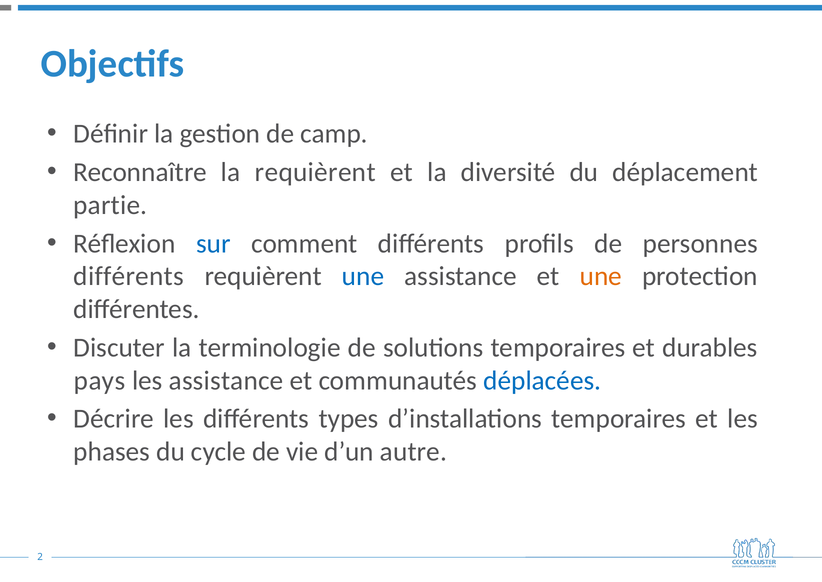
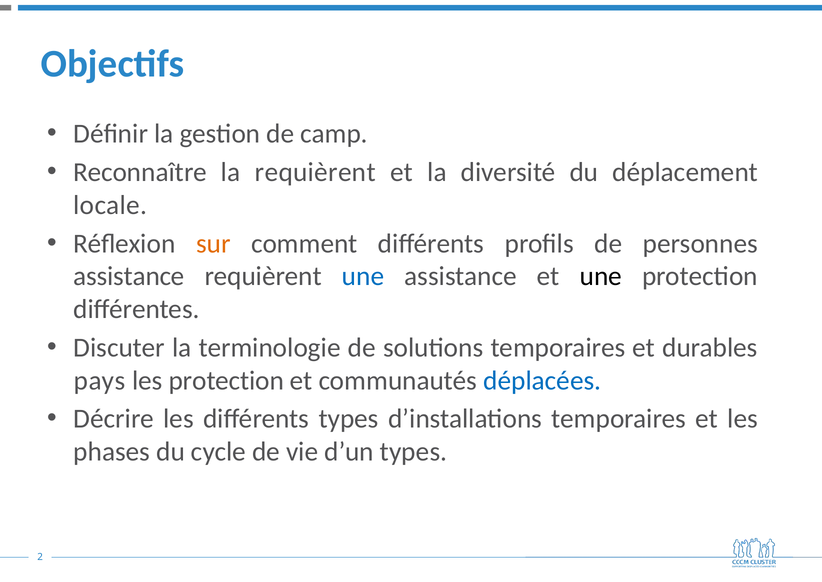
partie: partie -> locale (110, 205)
sur colour: blue -> orange (213, 243)
différents: différents -> assistance (129, 276)
une colour: orange -> black (601, 276)
les assistance: assistance -> protection (226, 380)
d’un autre: autre -> types (413, 451)
